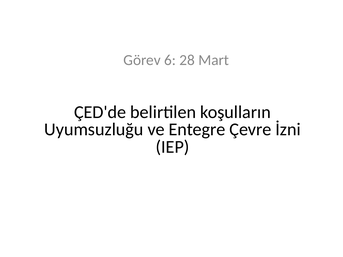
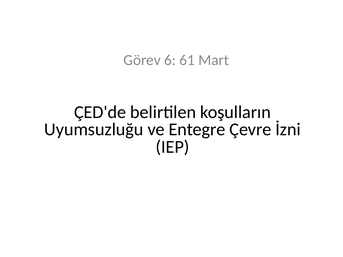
28: 28 -> 61 (187, 60)
